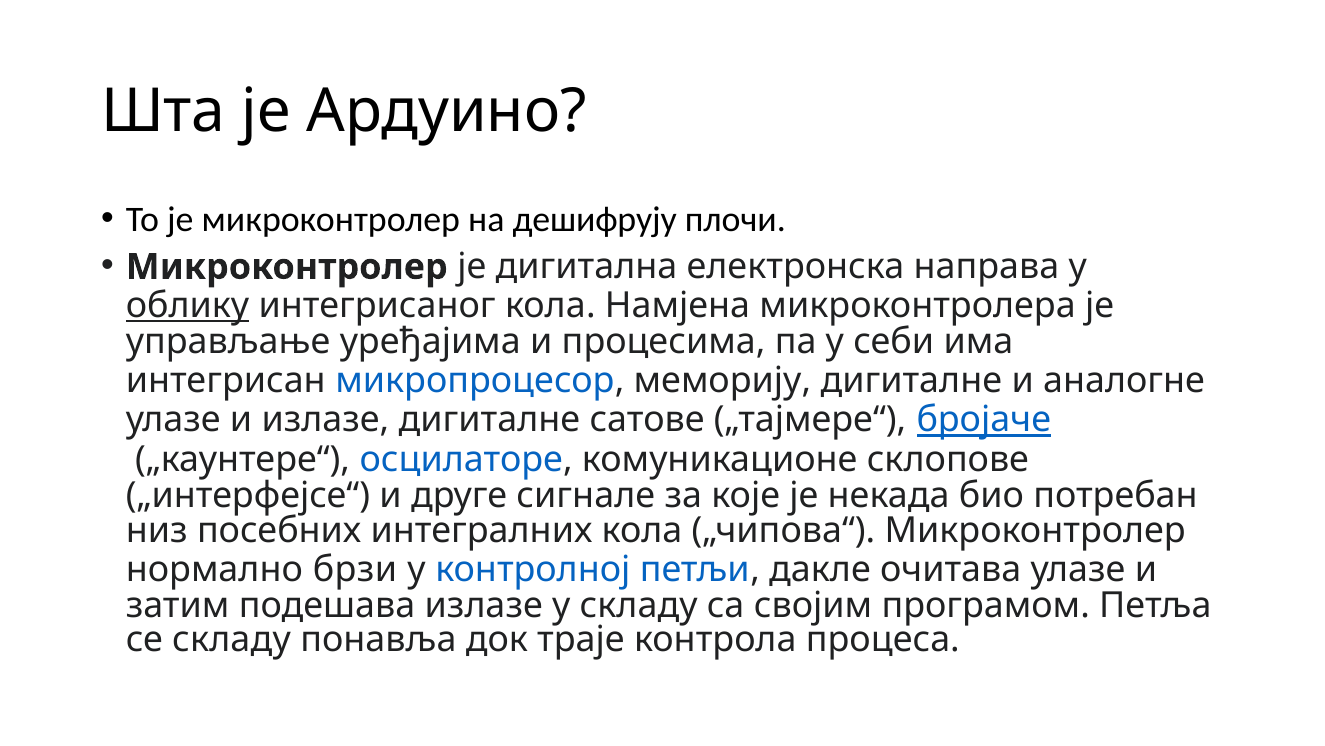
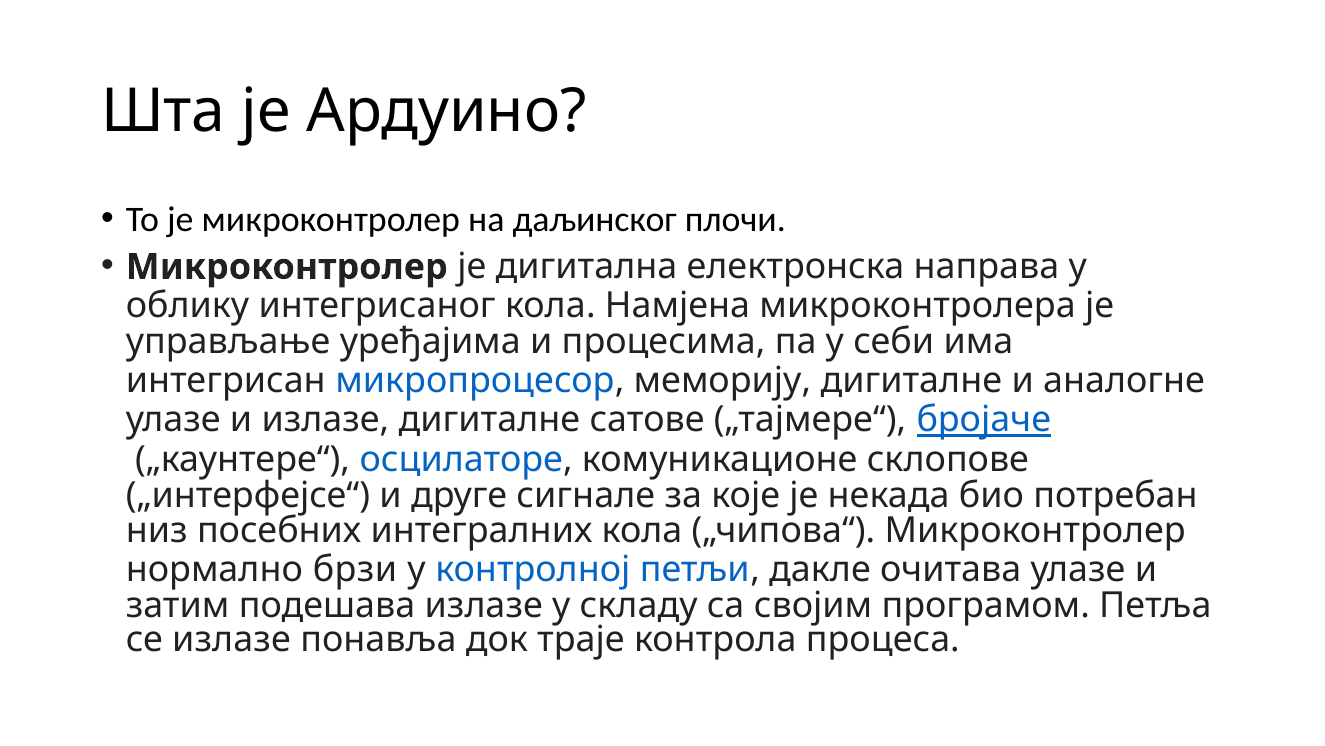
дешифрују: дешифрују -> даљинског (595, 219)
облику underline: present -> none (188, 305)
се складу: складу -> излазе (232, 640)
